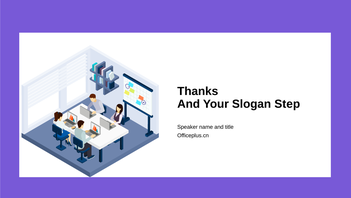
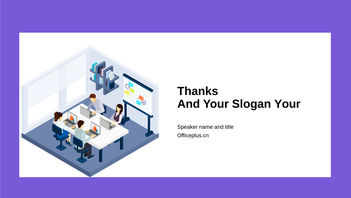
Slogan Step: Step -> Your (287, 104)
